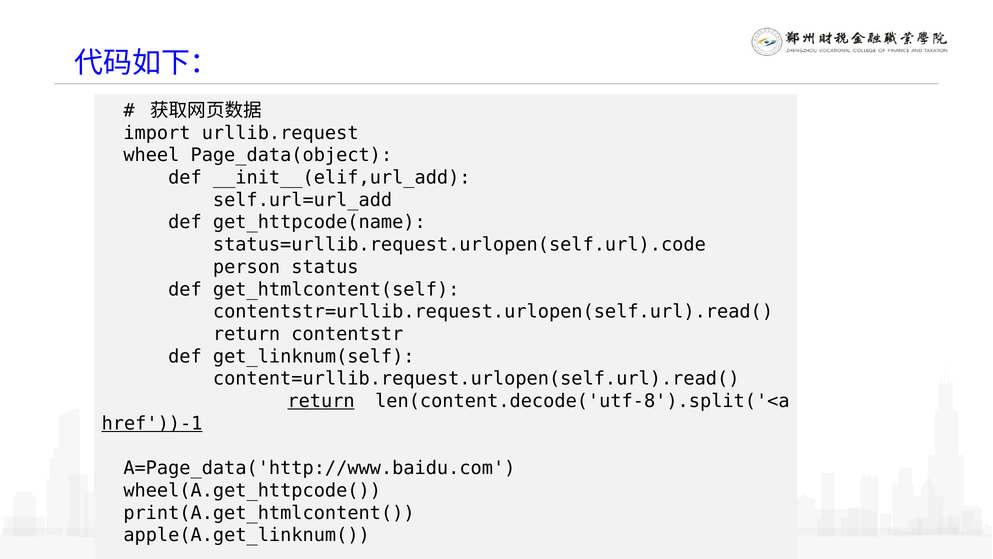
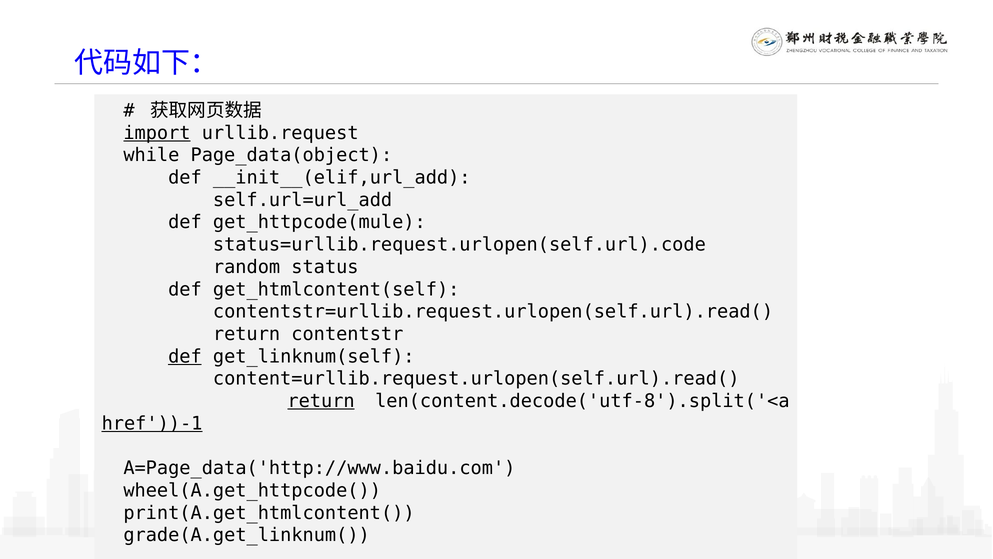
import underline: none -> present (157, 133)
wheel: wheel -> while (151, 155)
get_httpcode(name: get_httpcode(name -> get_httpcode(mule (319, 222)
person: person -> random (247, 267)
def underline: none -> present (185, 356)
apple(A.get_linknum(: apple(A.get_linknum( -> grade(A.get_linknum( (247, 535)
